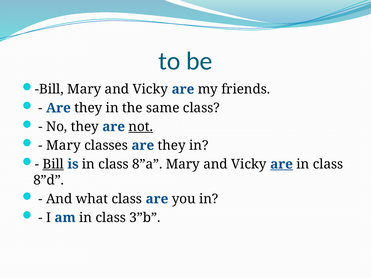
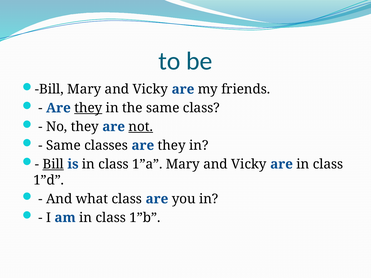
they underline: none -> present (88, 108)
Mary: Mary -> Same (63, 146)
8”a: 8”a -> 1”a (147, 164)
are underline: present -> none (282, 164)
8”d: 8”d -> 1”d (49, 180)
3”b: 3”b -> 1”b (145, 218)
